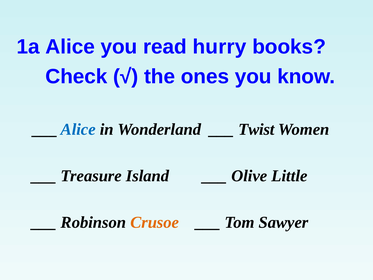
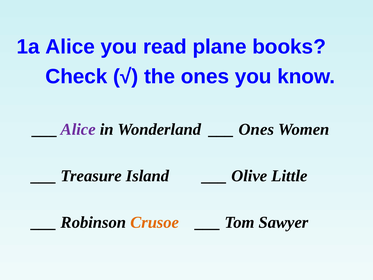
hurry: hurry -> plane (220, 47)
Alice colour: blue -> purple (78, 129)
Twist: Twist -> Ones (256, 129)
